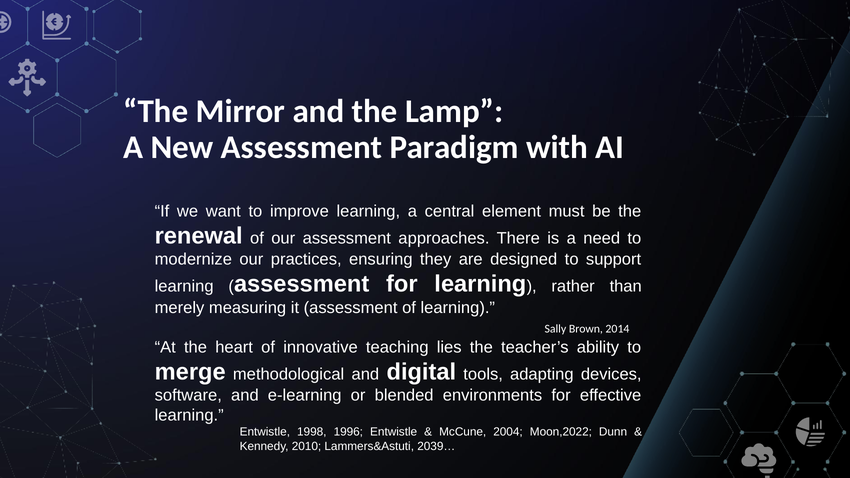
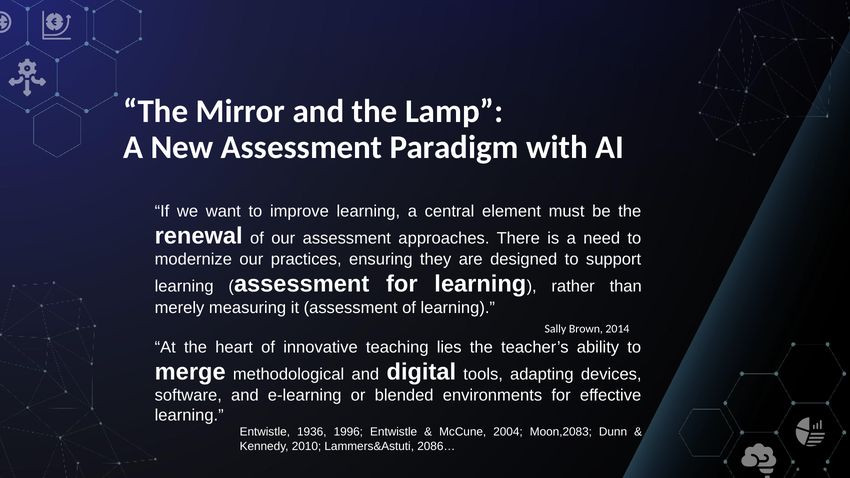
1998: 1998 -> 1936 (312, 432)
Moon,2022: Moon,2022 -> Moon,2083 (561, 432)
2039…: 2039… -> 2086… (436, 446)
